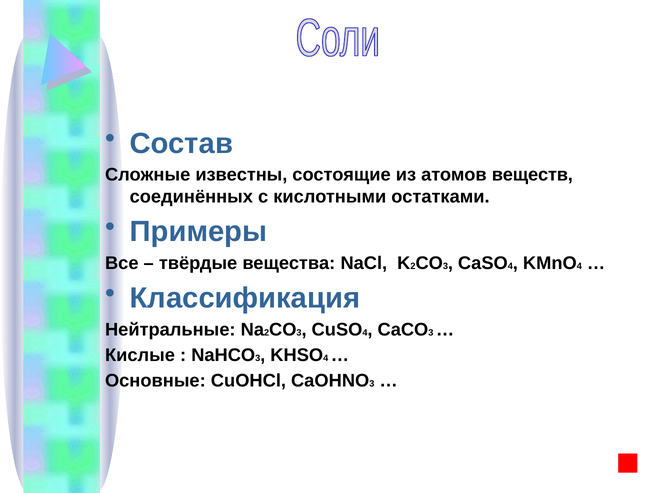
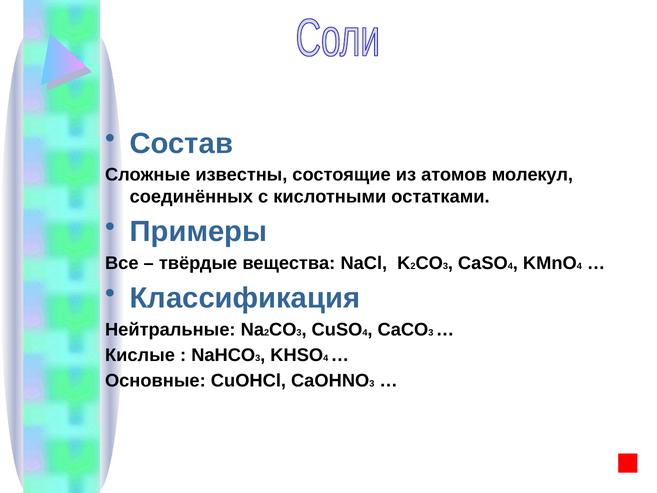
веществ: веществ -> молекул (532, 175)
